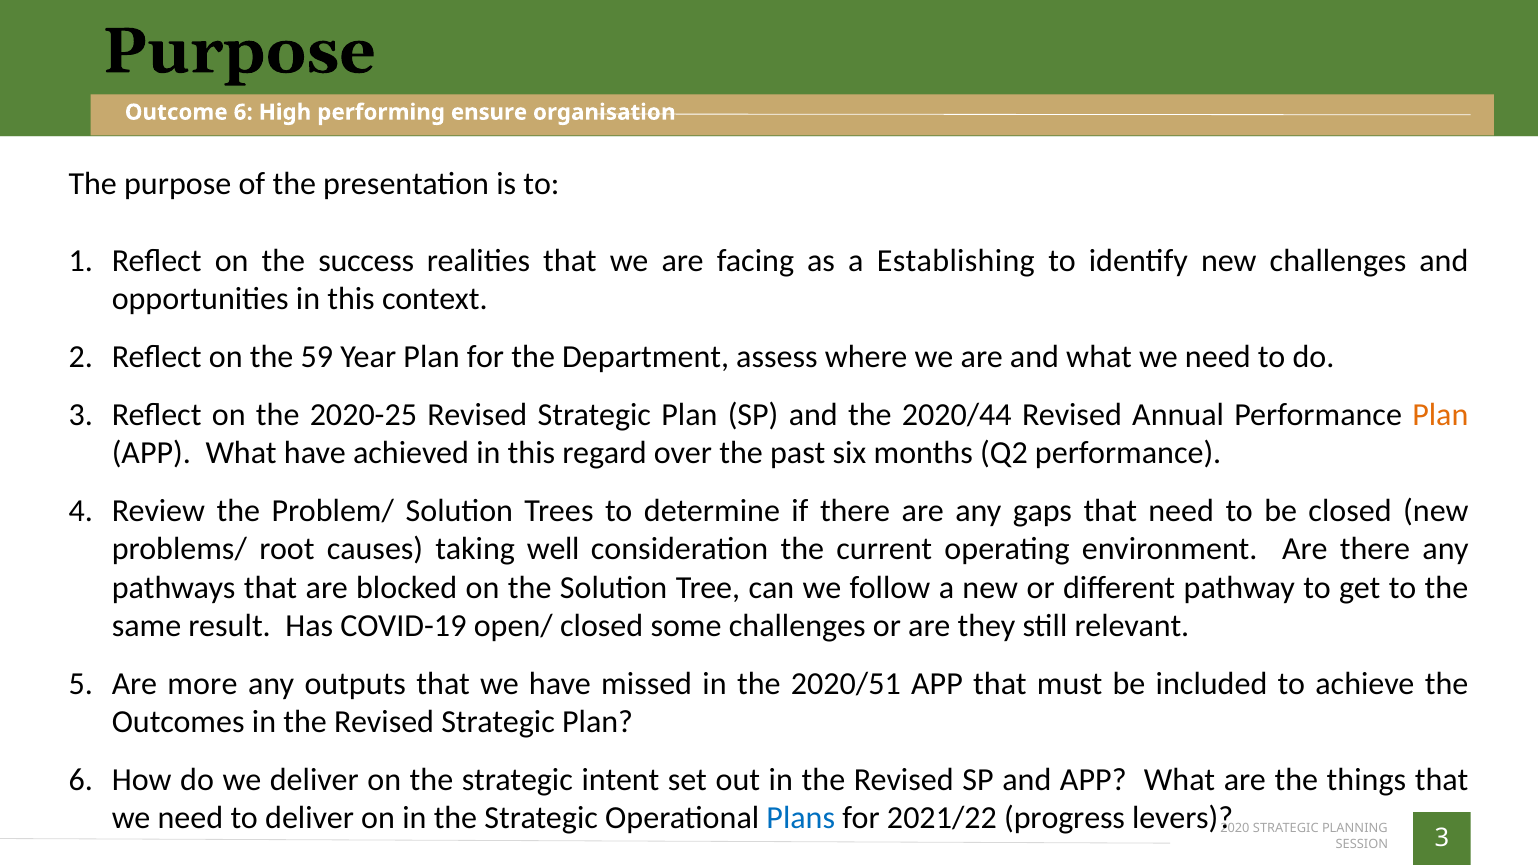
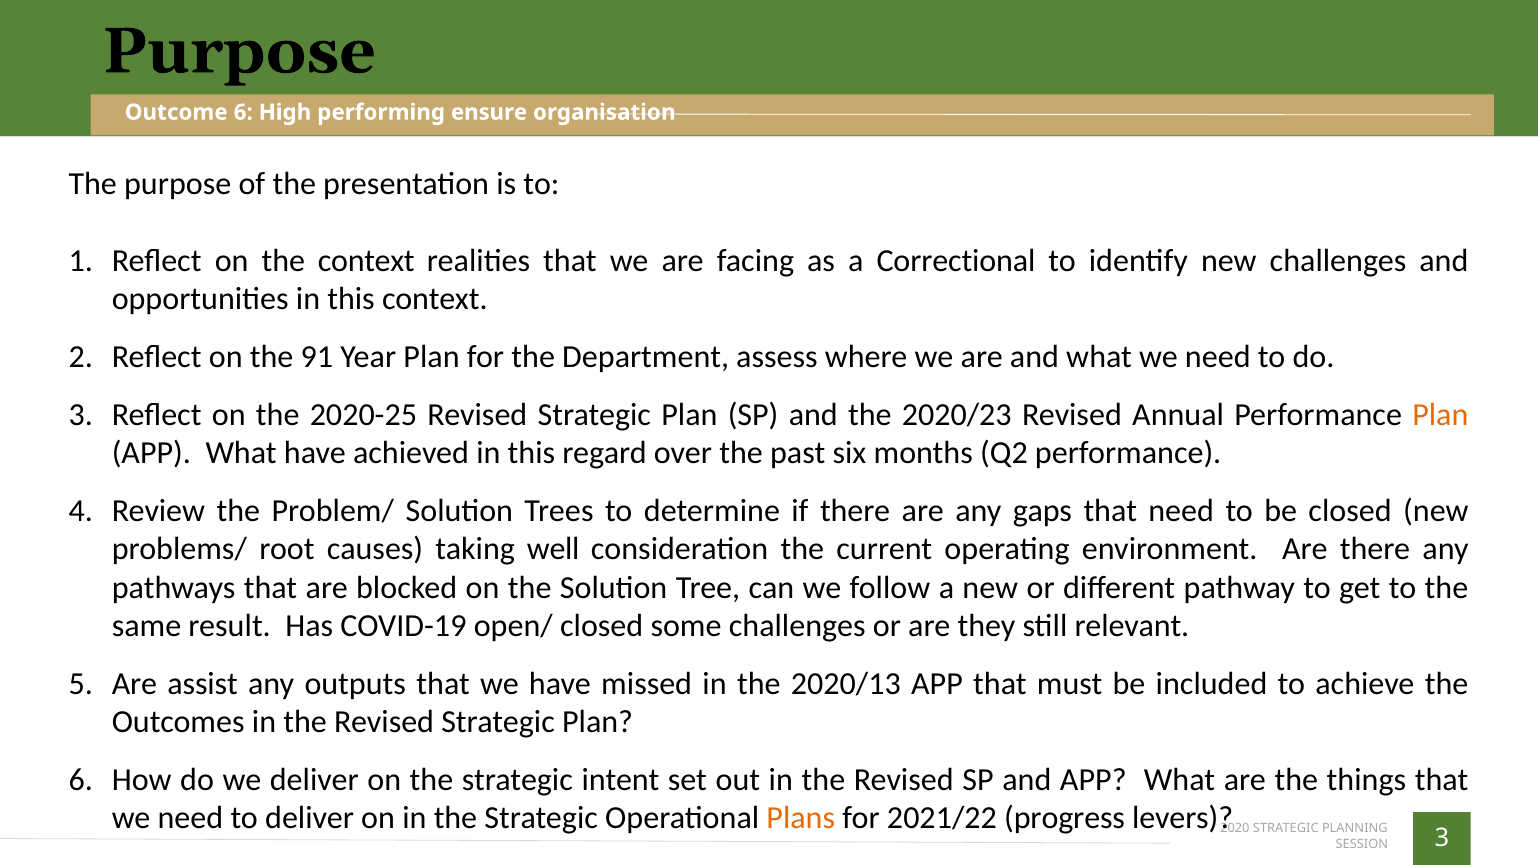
the success: success -> context (366, 261)
Establishing: Establishing -> Correctional (956, 261)
59: 59 -> 91 (317, 357)
2020/44: 2020/44 -> 2020/23 (957, 415)
more: more -> assist (203, 684)
2020/51: 2020/51 -> 2020/13 (846, 684)
Plans colour: blue -> orange (801, 818)
